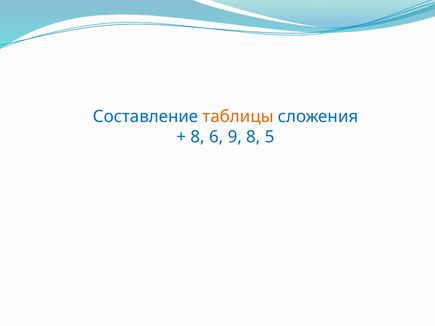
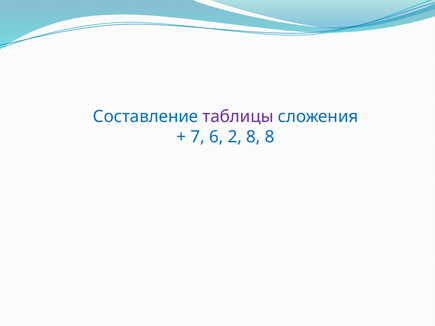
таблицы colour: orange -> purple (238, 117)
8: 8 -> 7 (198, 137)
9: 9 -> 2 (235, 137)
8 5: 5 -> 8 (270, 137)
